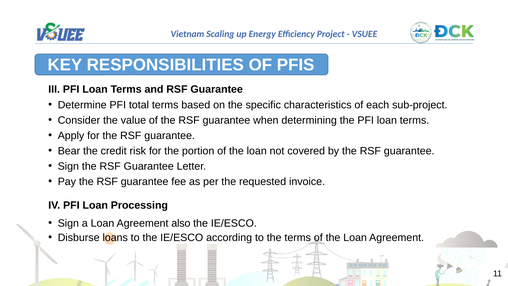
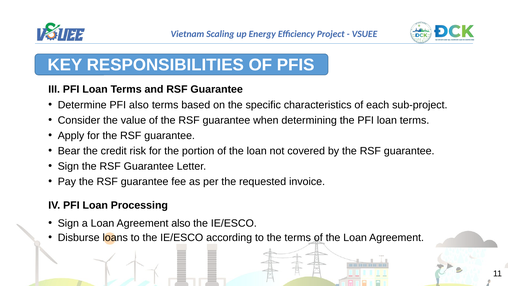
PFI total: total -> also (139, 105)
